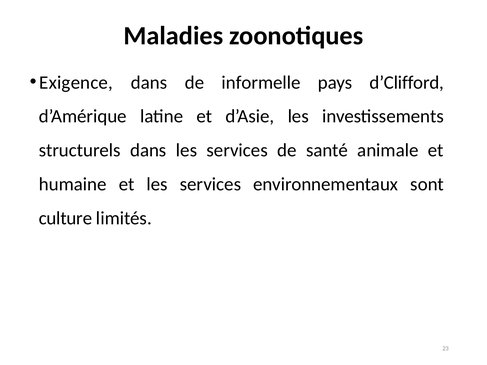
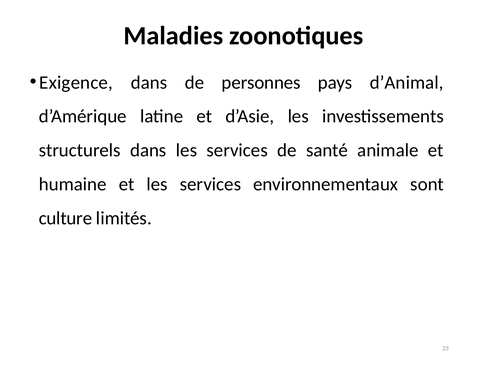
informelle: informelle -> personnes (261, 82)
d’Clifford: d’Clifford -> d’Animal (407, 82)
